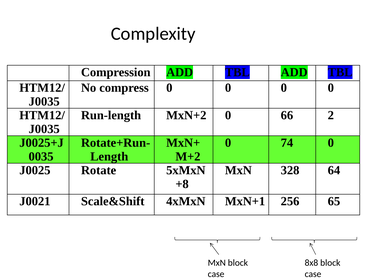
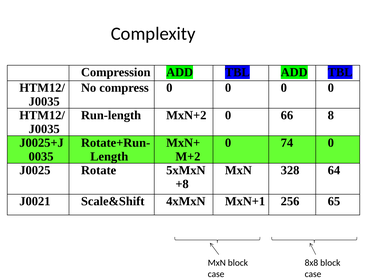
2: 2 -> 8 (331, 115)
